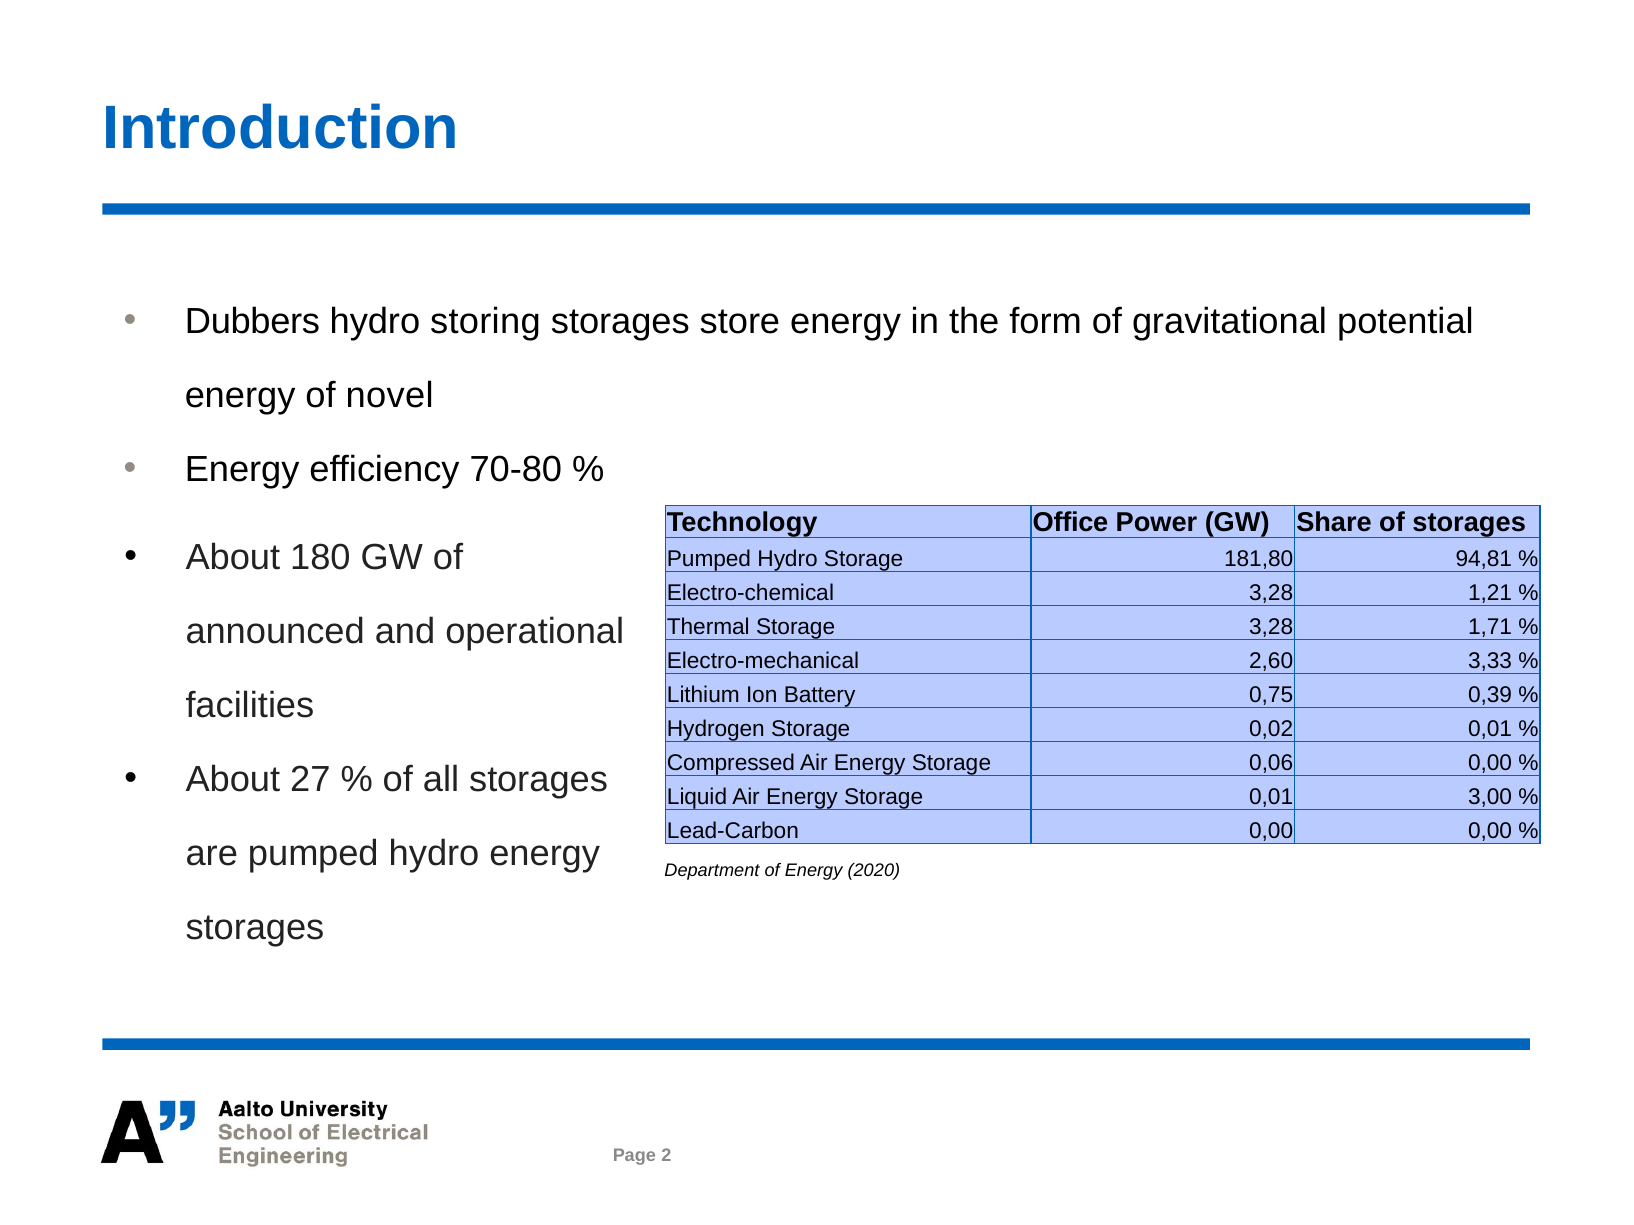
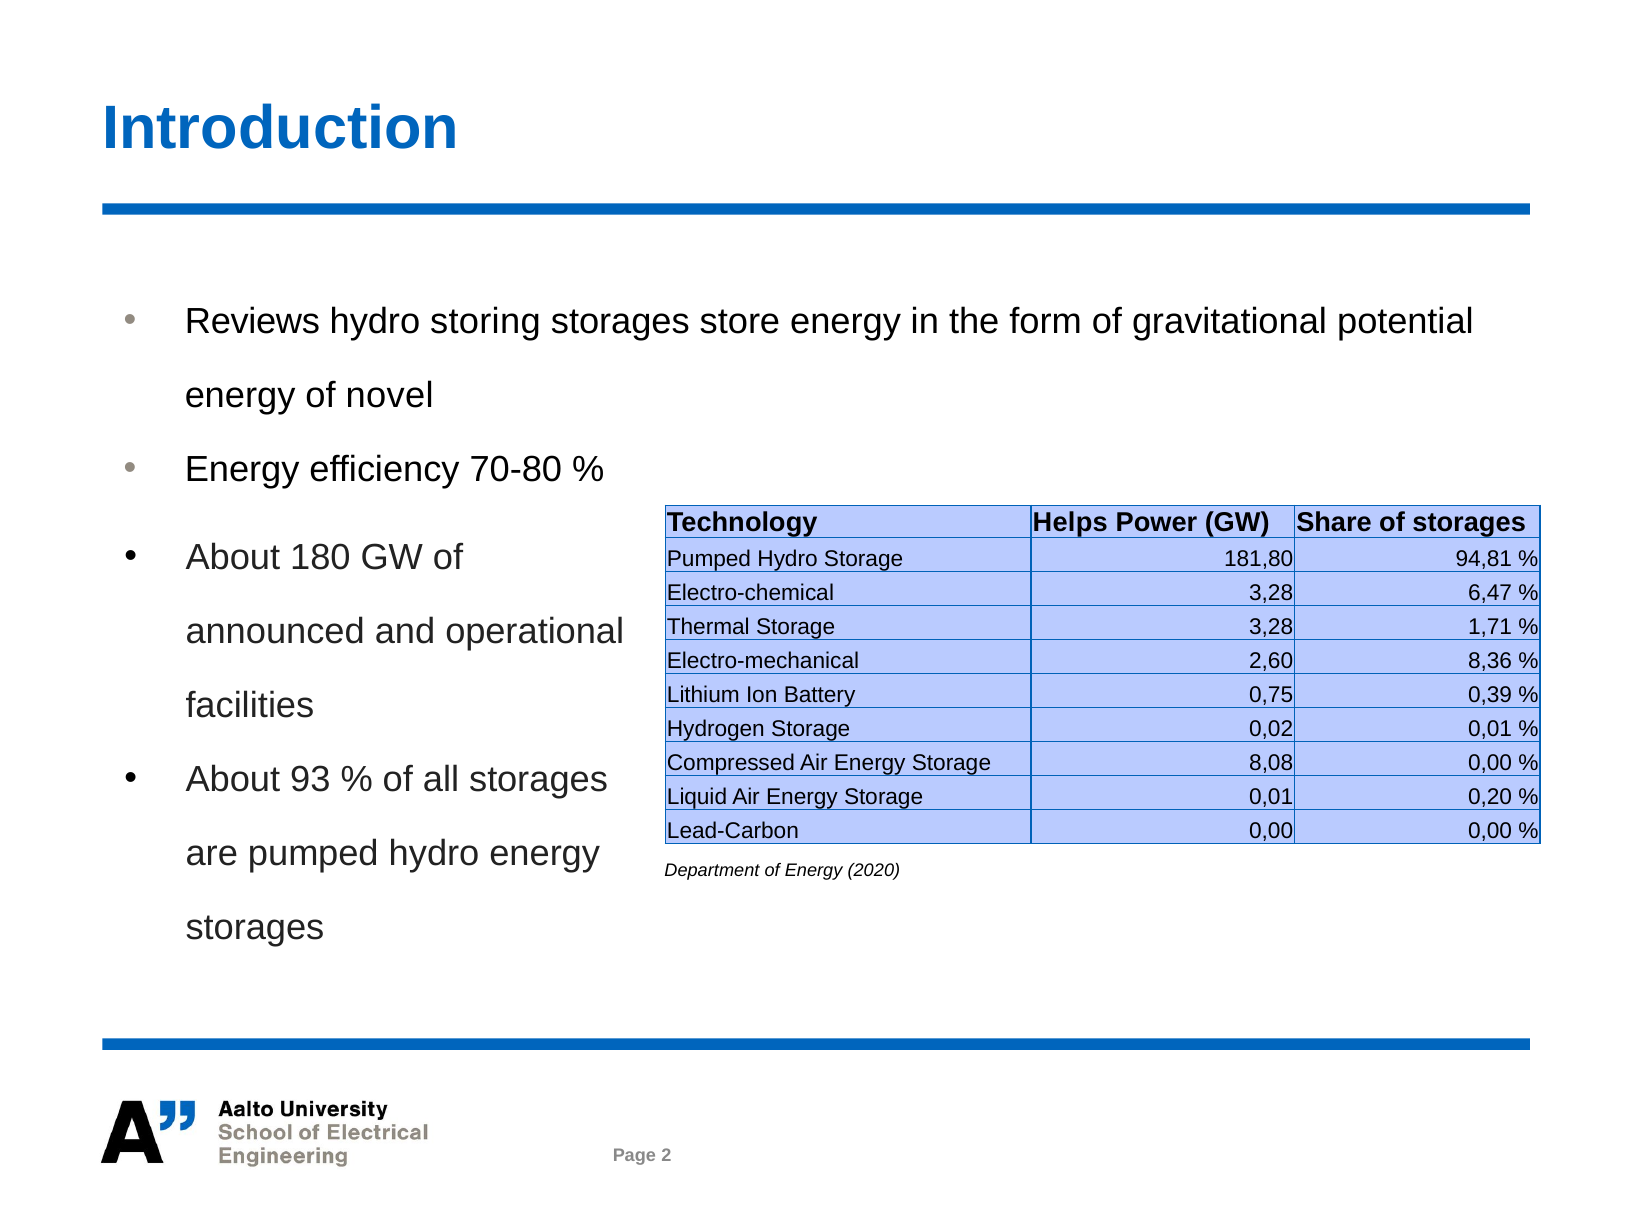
Dubbers: Dubbers -> Reviews (252, 322)
Office: Office -> Helps (1070, 523)
1,21: 1,21 -> 6,47 (1490, 593)
3,33: 3,33 -> 8,36 (1490, 661)
0,06: 0,06 -> 8,08 (1271, 764)
27: 27 -> 93 (310, 780)
3,00: 3,00 -> 0,20 (1490, 798)
